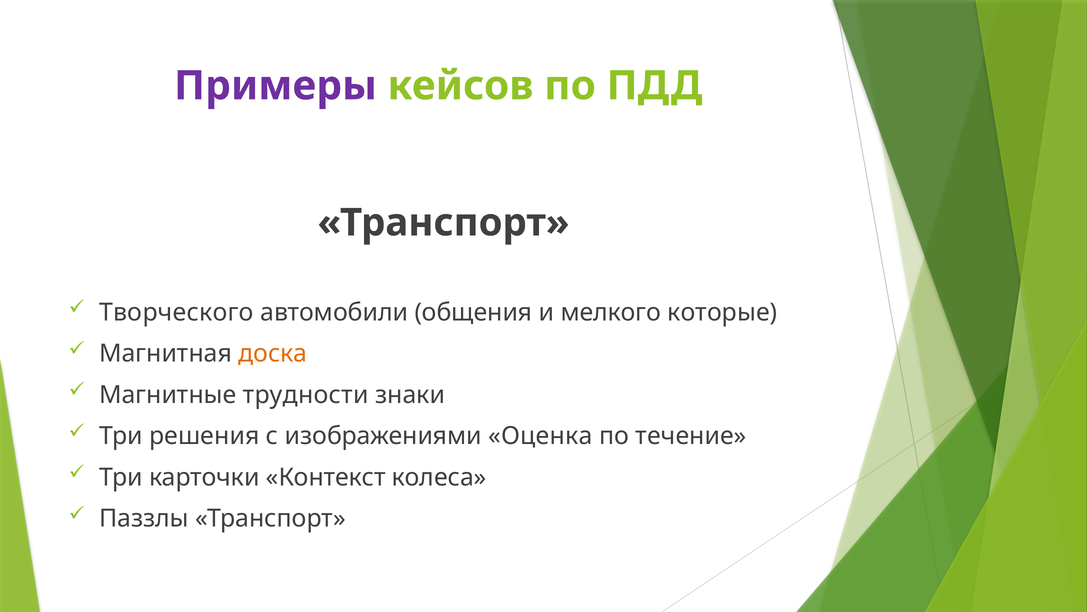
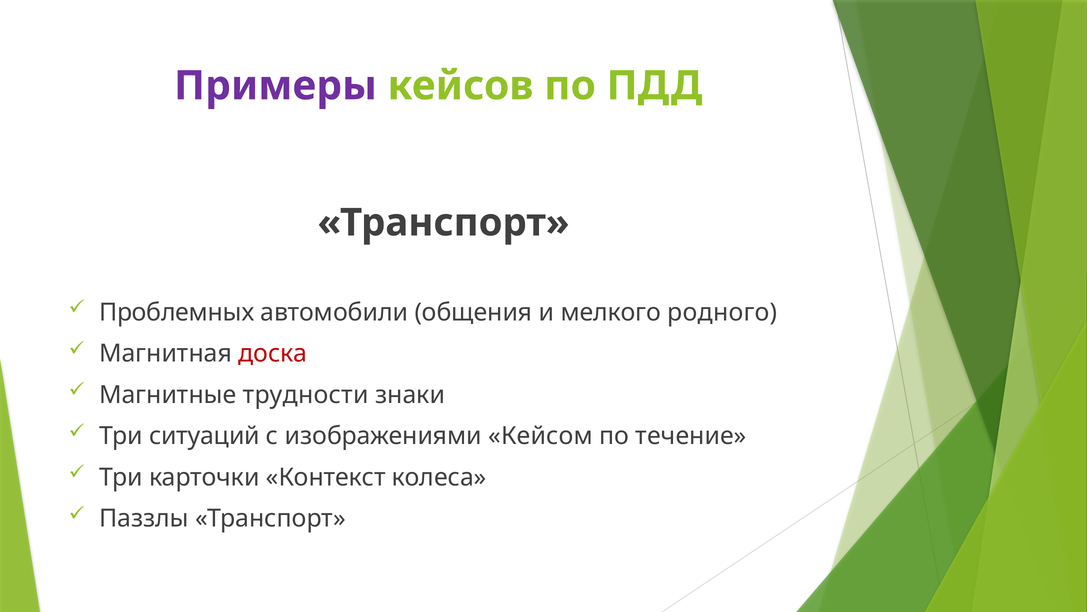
Творческого: Творческого -> Проблемных (177, 312)
которые: которые -> родного (722, 312)
доска colour: orange -> red (273, 353)
решения: решения -> ситуаций (204, 436)
Оценка: Оценка -> Кейсом (541, 436)
